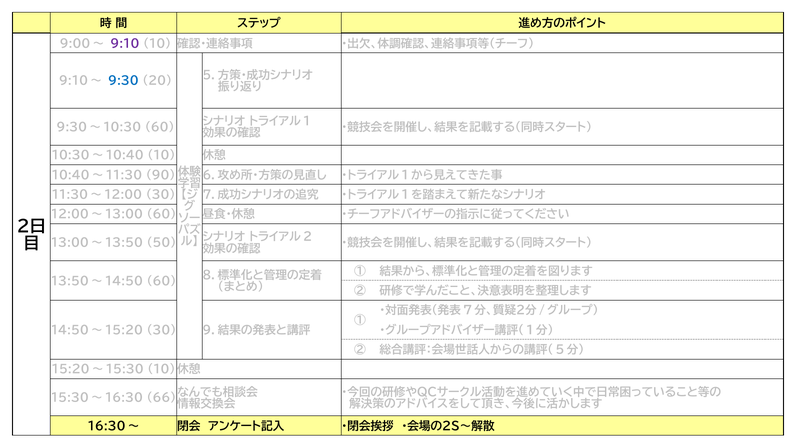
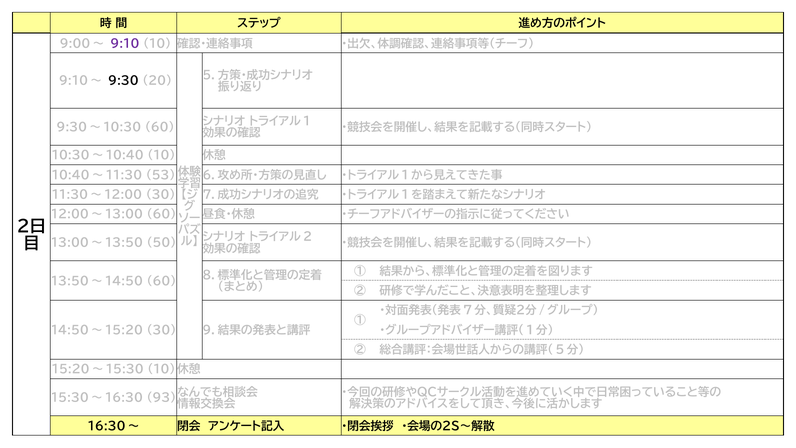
9:30 colour: blue -> black (123, 81)
90: 90 -> 53 (161, 175)
66: 66 -> 93 (161, 398)
